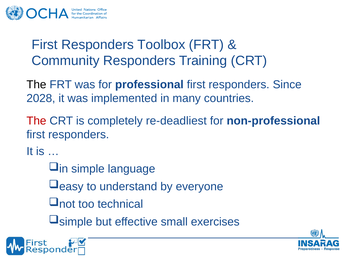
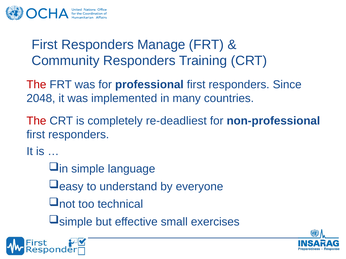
Toolbox: Toolbox -> Manage (161, 45)
The colour: black -> red (36, 85)
2028: 2028 -> 2048 (41, 98)
